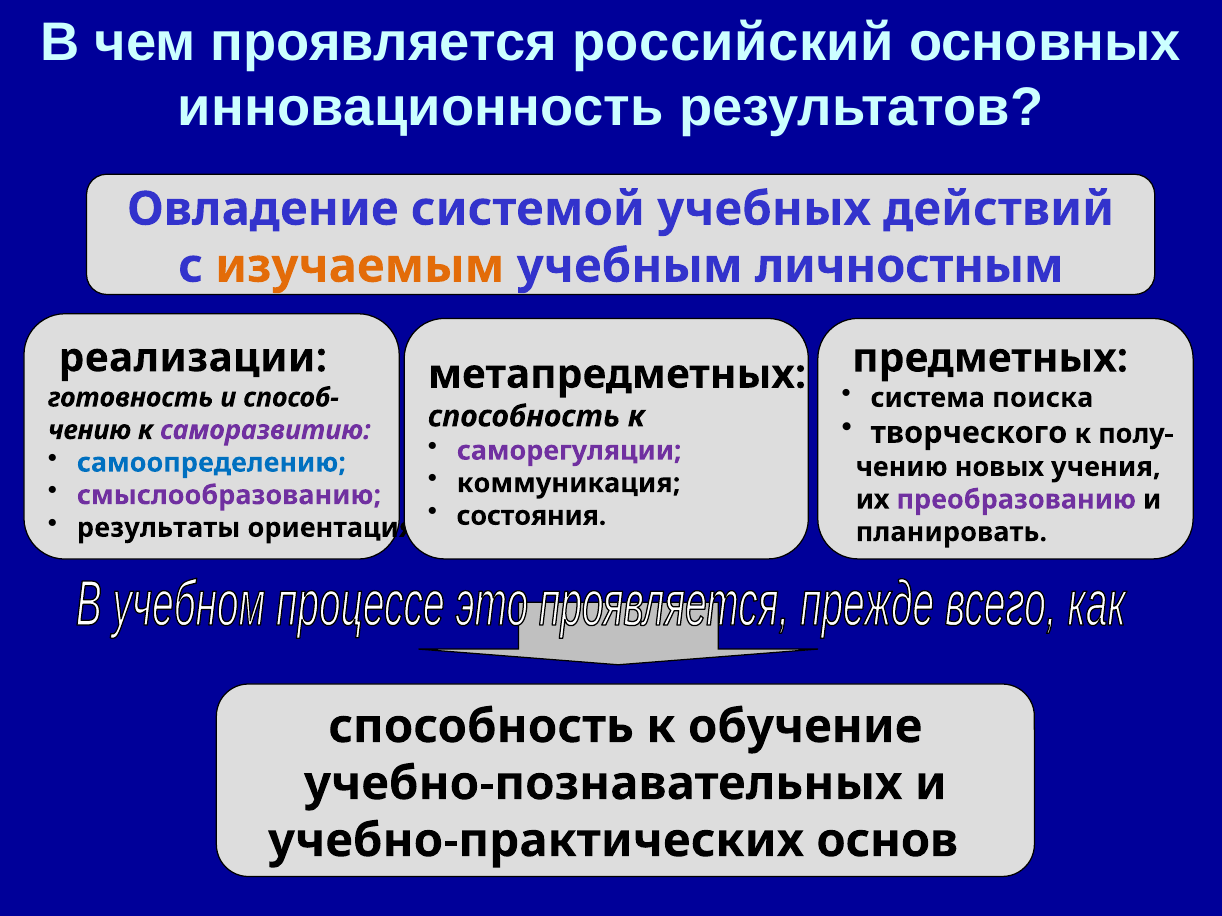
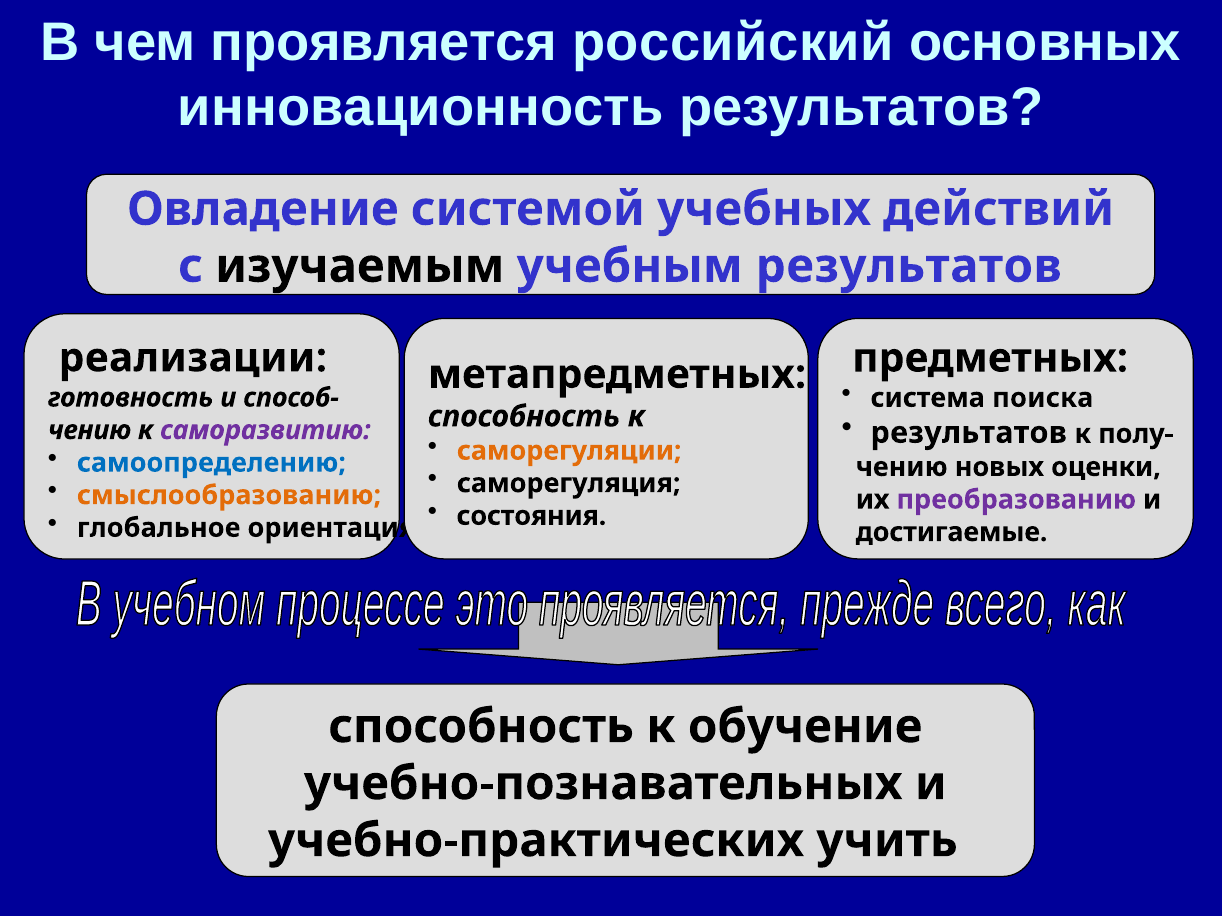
изучаемым colour: orange -> black (360, 266)
учебным личностным: личностным -> результатов (909, 266)
творческого: творческого -> результатов (969, 433)
саморегуляции colour: purple -> orange (569, 451)
учения: учения -> оценки (1106, 467)
коммуникация: коммуникация -> саморегуляция (569, 484)
смыслообразованию colour: purple -> orange (229, 496)
результаты: результаты -> глобальное (159, 528)
планировать: планировать -> достигаемые (952, 532)
основ: основ -> учить (887, 841)
